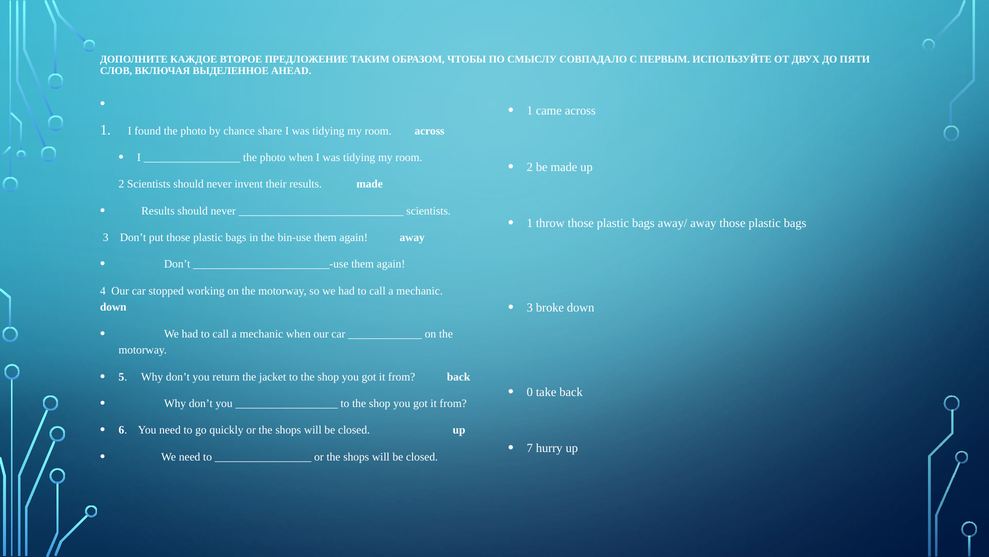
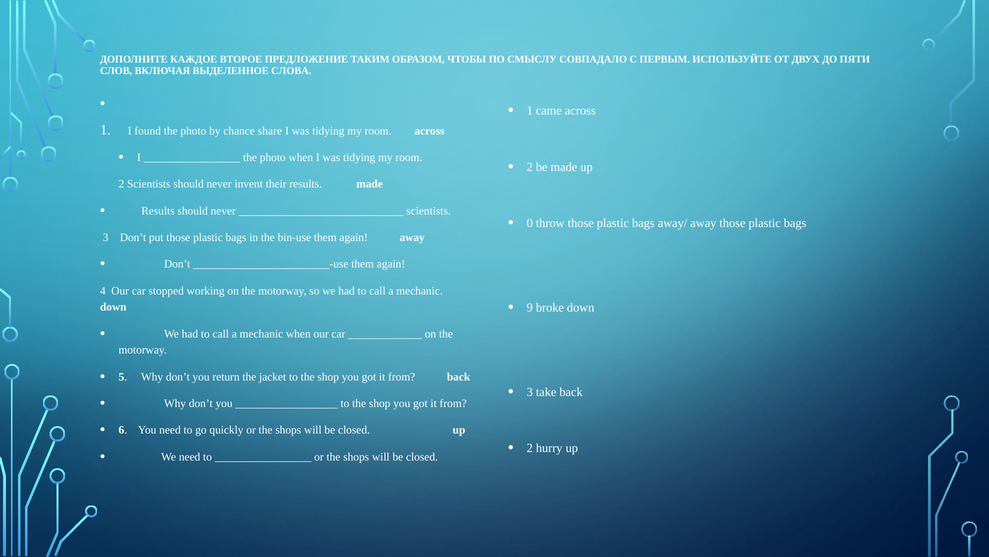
AHEAD: AHEAD -> СЛОВА (291, 71)
1: 1 -> 0 (530, 223)
3: 3 -> 9 (530, 307)
0: 0 -> 3 (530, 392)
7: 7 -> 2 (530, 448)
